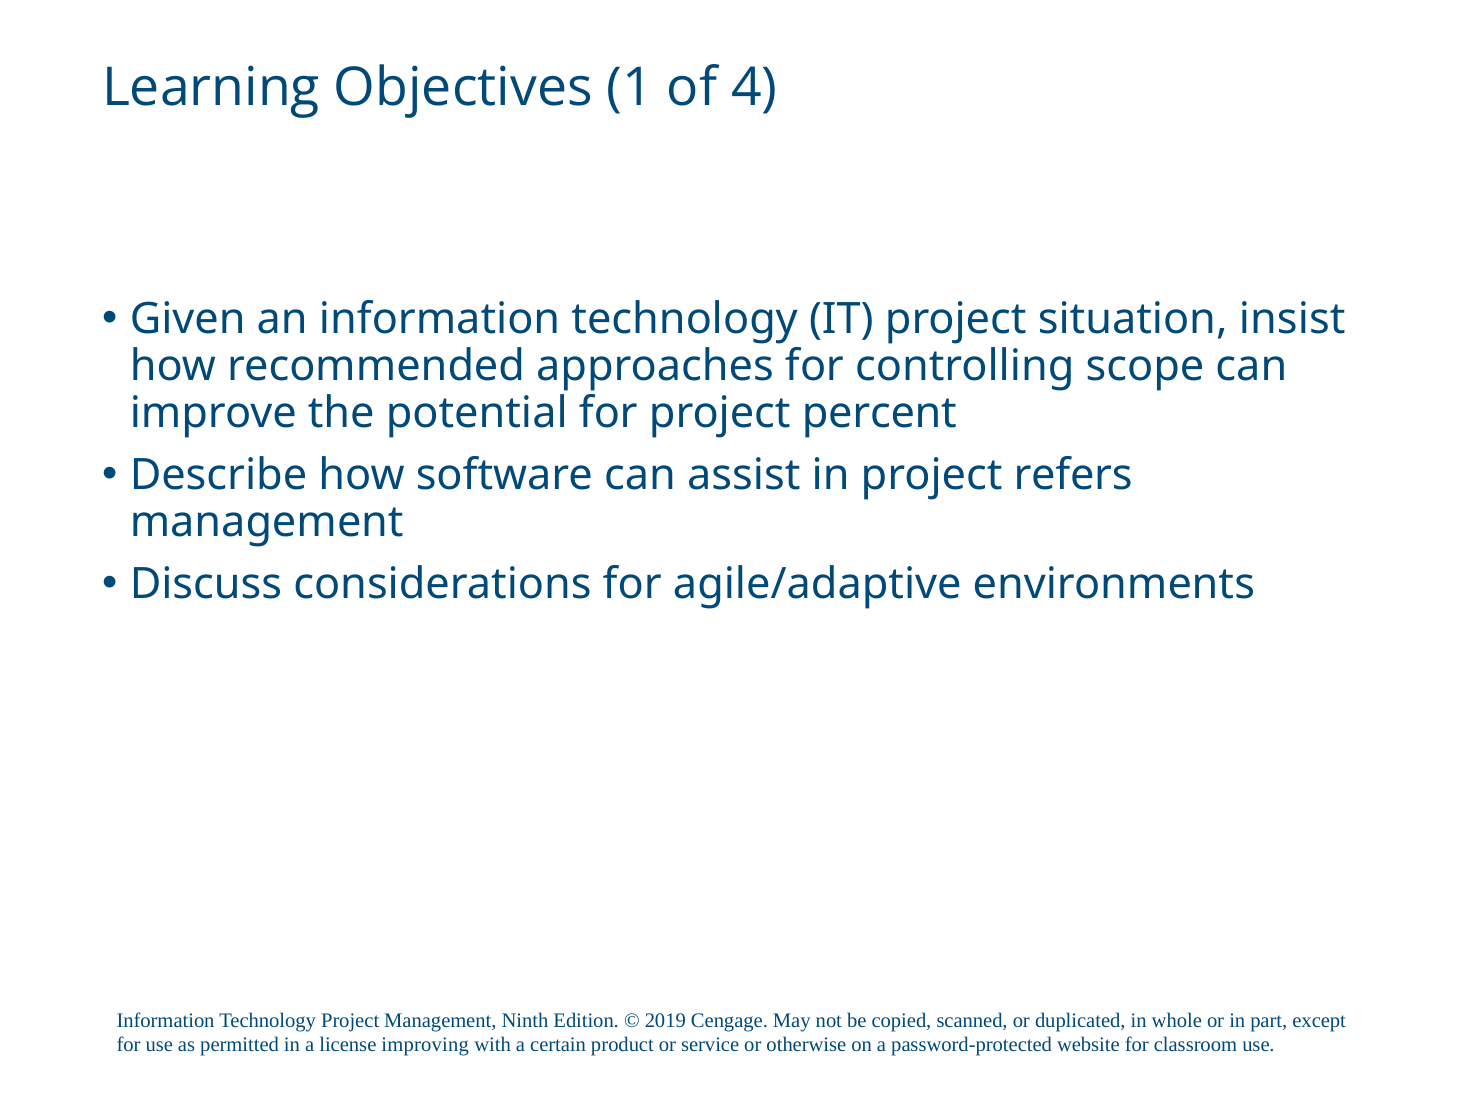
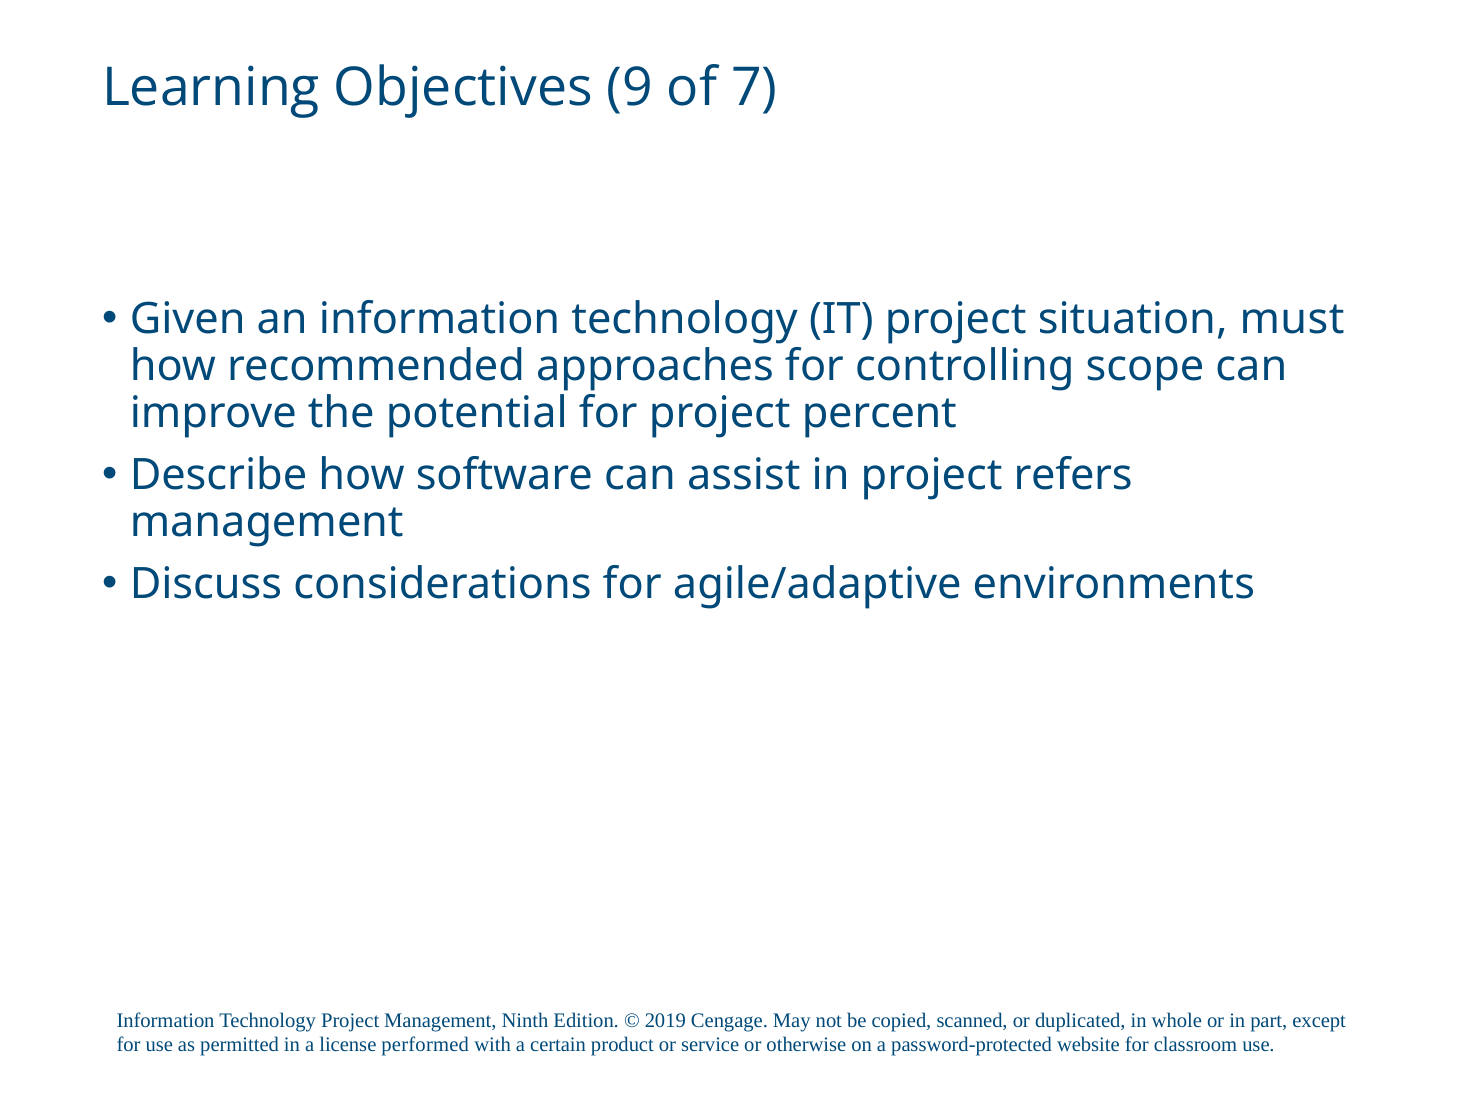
1: 1 -> 9 (630, 88)
4: 4 -> 7 (754, 88)
insist: insist -> must (1292, 319)
improving: improving -> performed (425, 1045)
